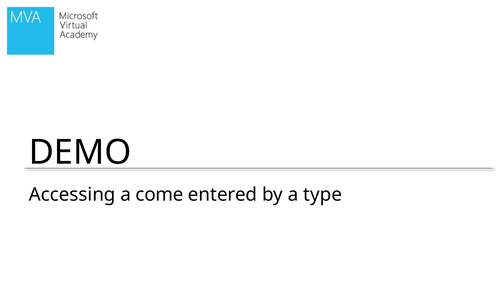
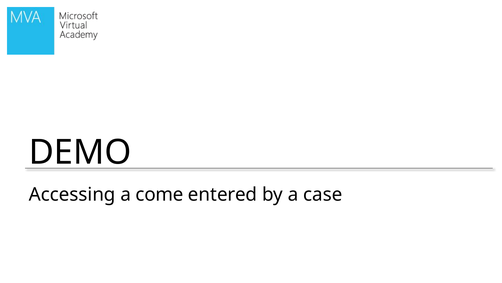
type: type -> case (323, 194)
